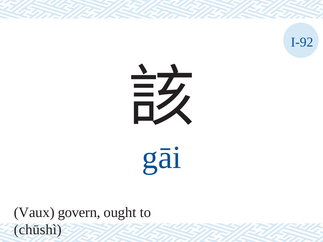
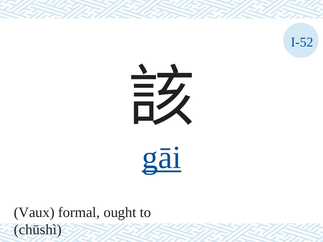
I-92: I-92 -> I-52 (302, 42)
gāi underline: none -> present (162, 158)
govern: govern -> formal (79, 213)
